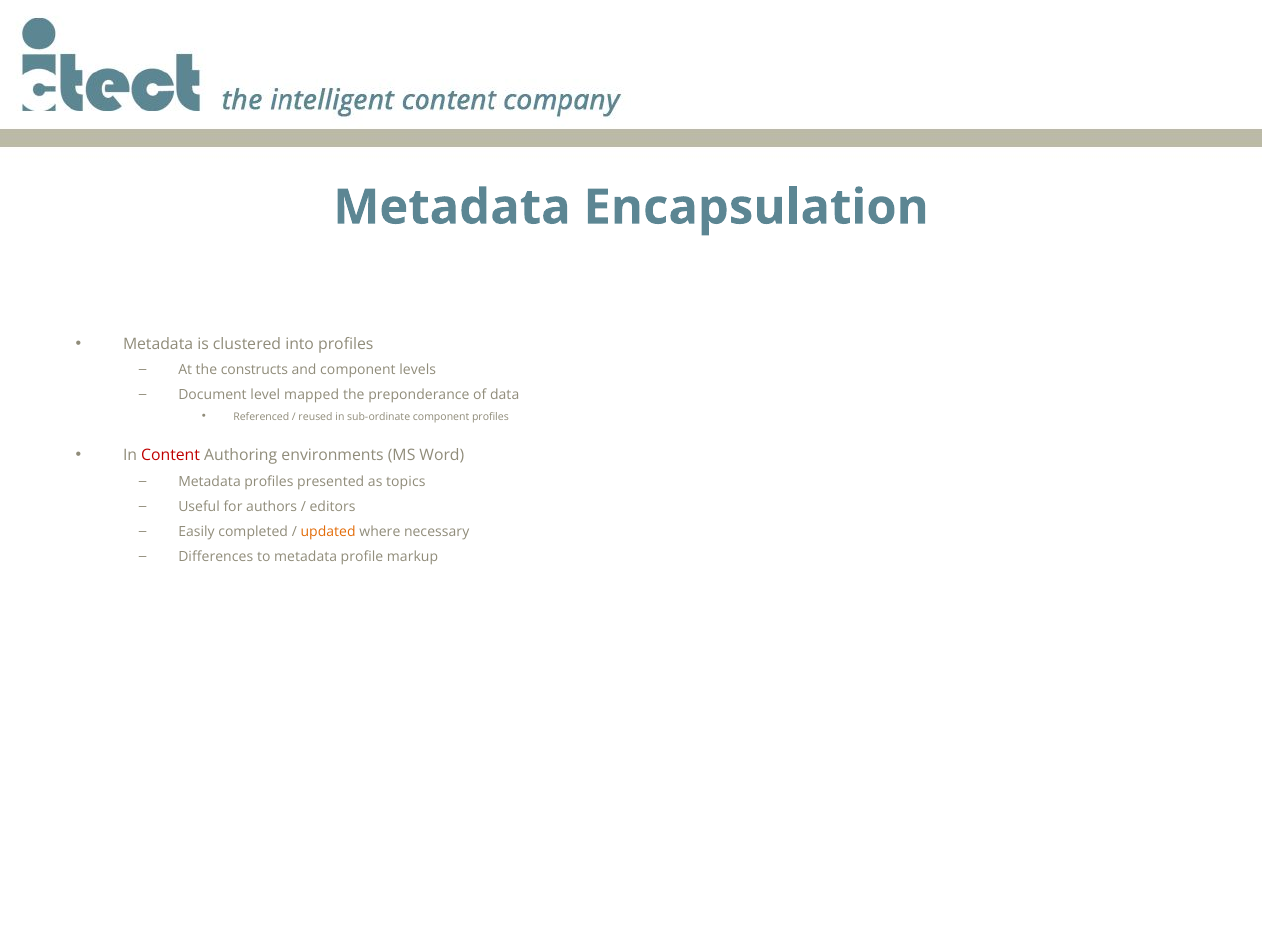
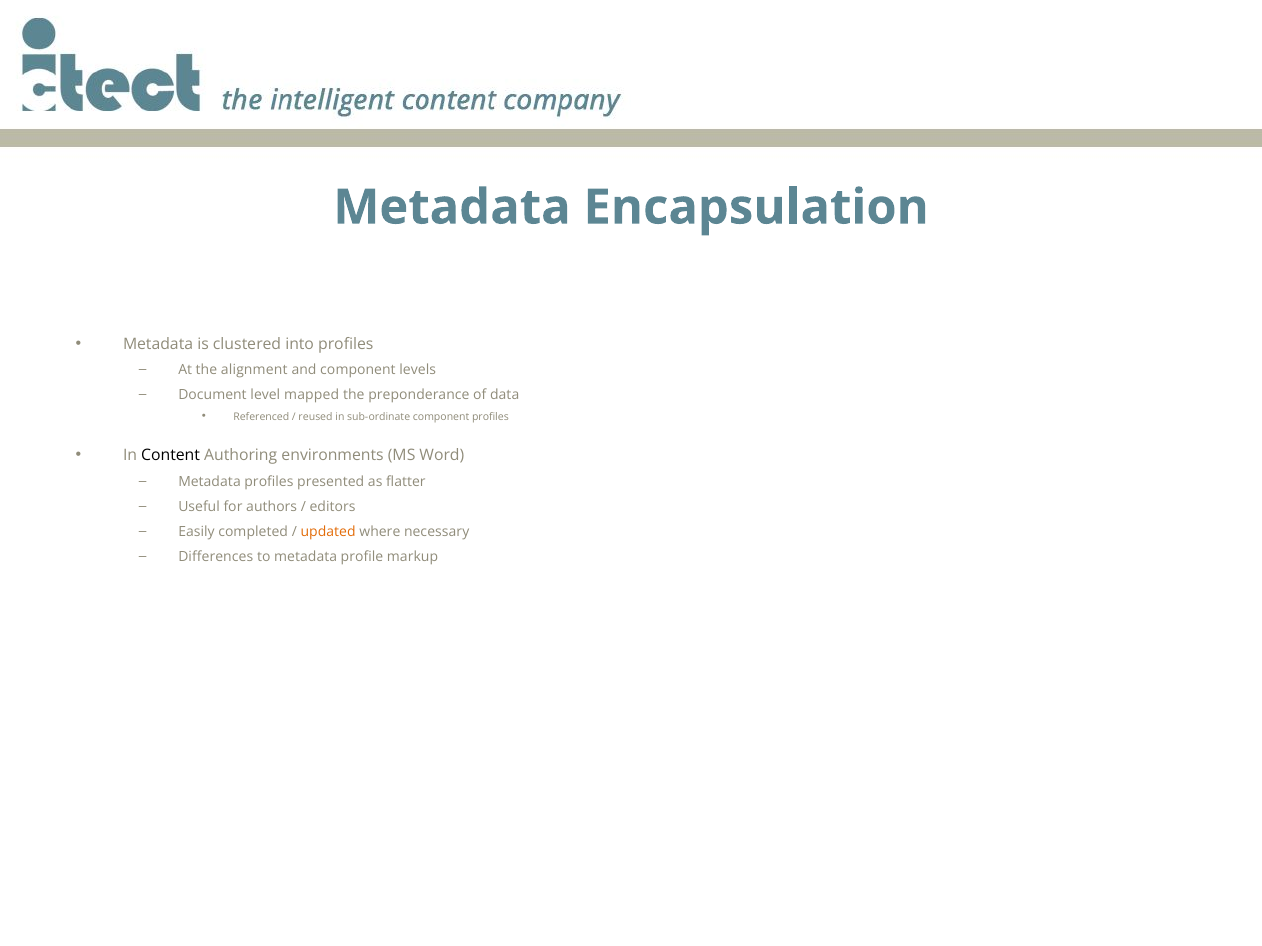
constructs: constructs -> alignment (254, 370)
Content colour: red -> black (171, 455)
topics: topics -> flatter (406, 482)
